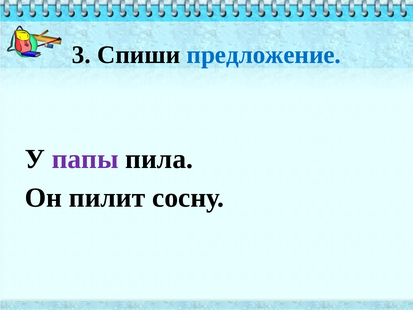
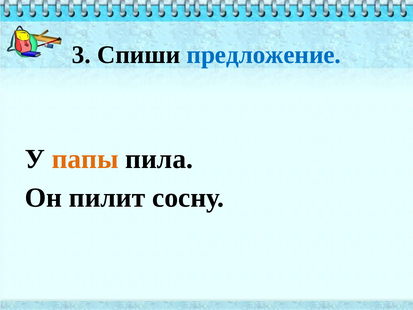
папы colour: purple -> orange (85, 159)
